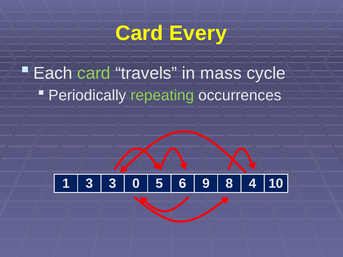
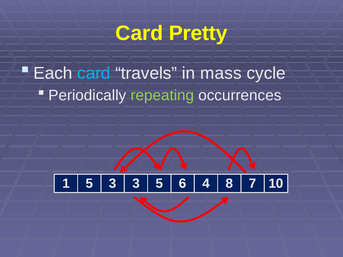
Every: Every -> Pretty (198, 33)
card colour: light green -> light blue (94, 73)
1 3: 3 -> 5 (89, 184)
3 0: 0 -> 3 (136, 184)
9: 9 -> 4 (206, 184)
4: 4 -> 7 (253, 184)
